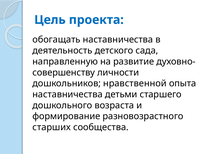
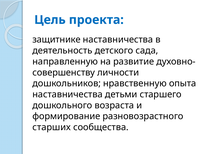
обогащать: обогащать -> защитнике (56, 40)
нравственной: нравственной -> нравственную (135, 83)
